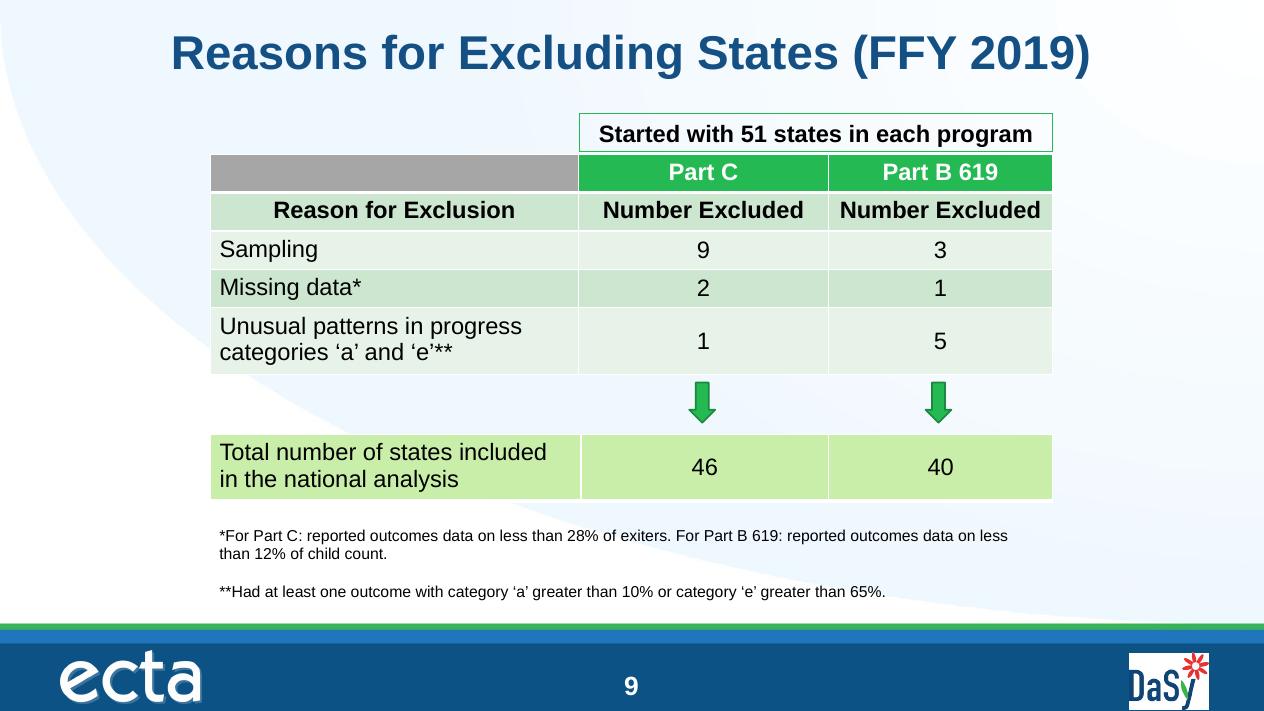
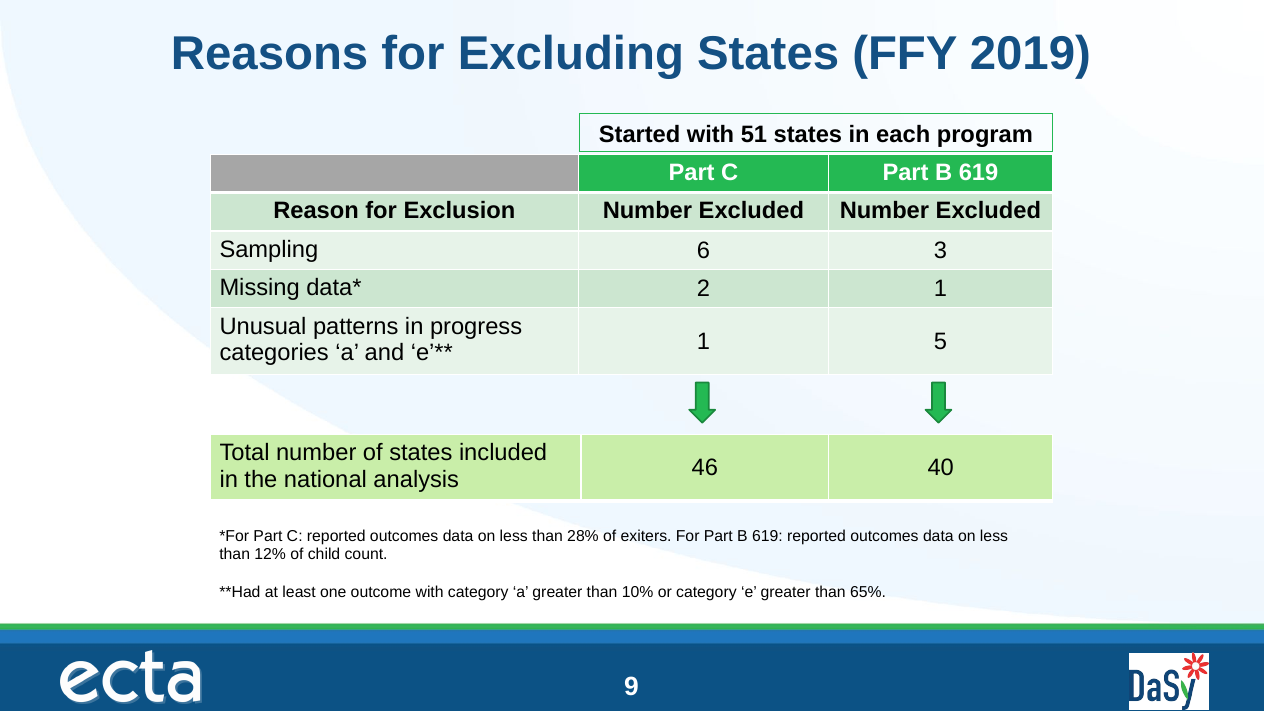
Sampling 9: 9 -> 6 (704, 251)
